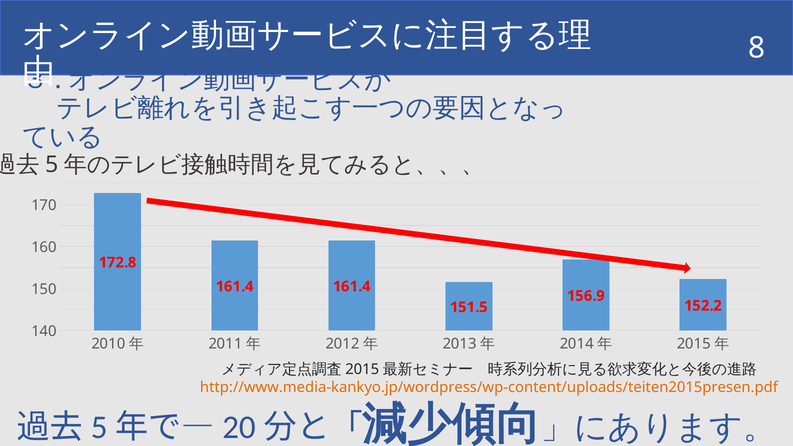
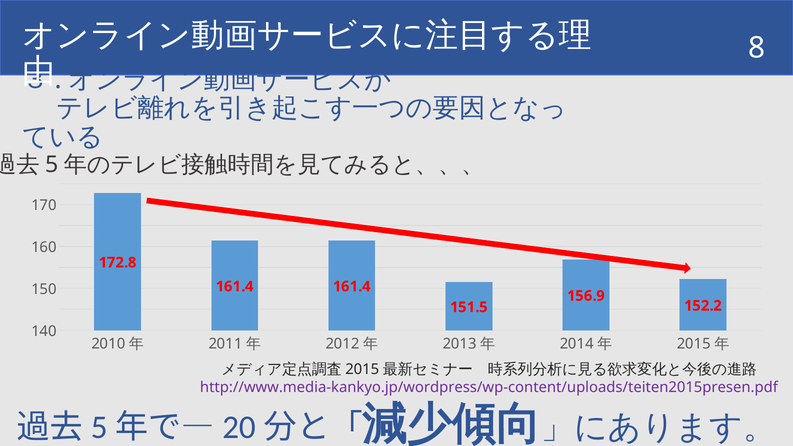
http://www.media-kankyo.jp/wordpress/wp-content/uploads/teiten2015presen.pdf colour: orange -> purple (489, 387)
